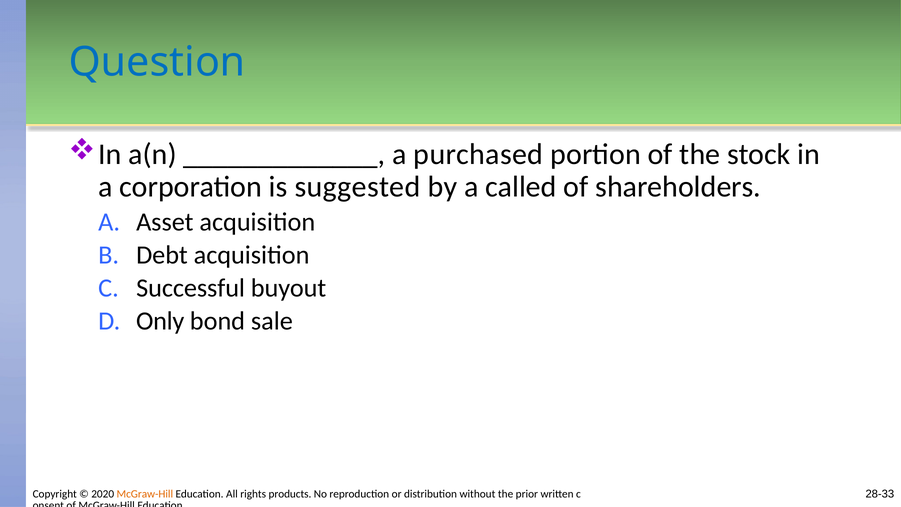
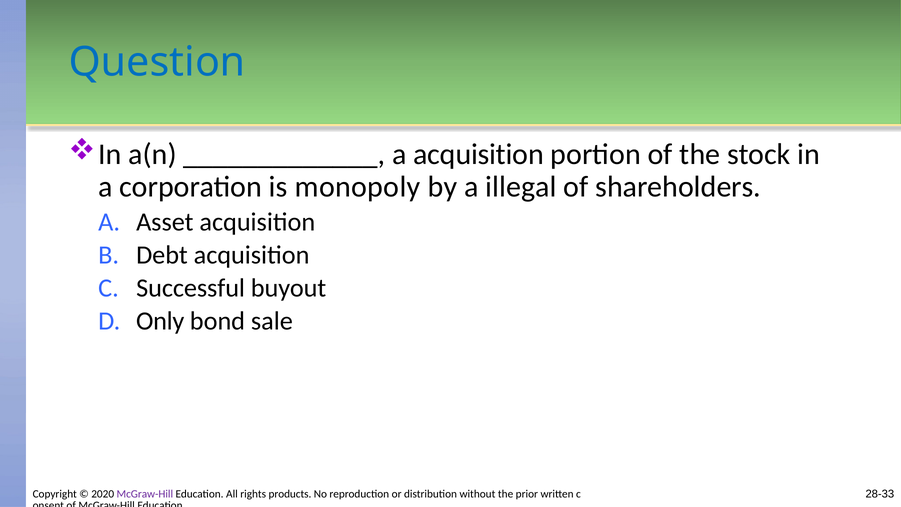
a purchased: purchased -> acquisition (479, 154)
suggested: suggested -> monopoly (358, 187)
called: called -> illegal (521, 187)
McGraw-Hill colour: orange -> purple (145, 494)
